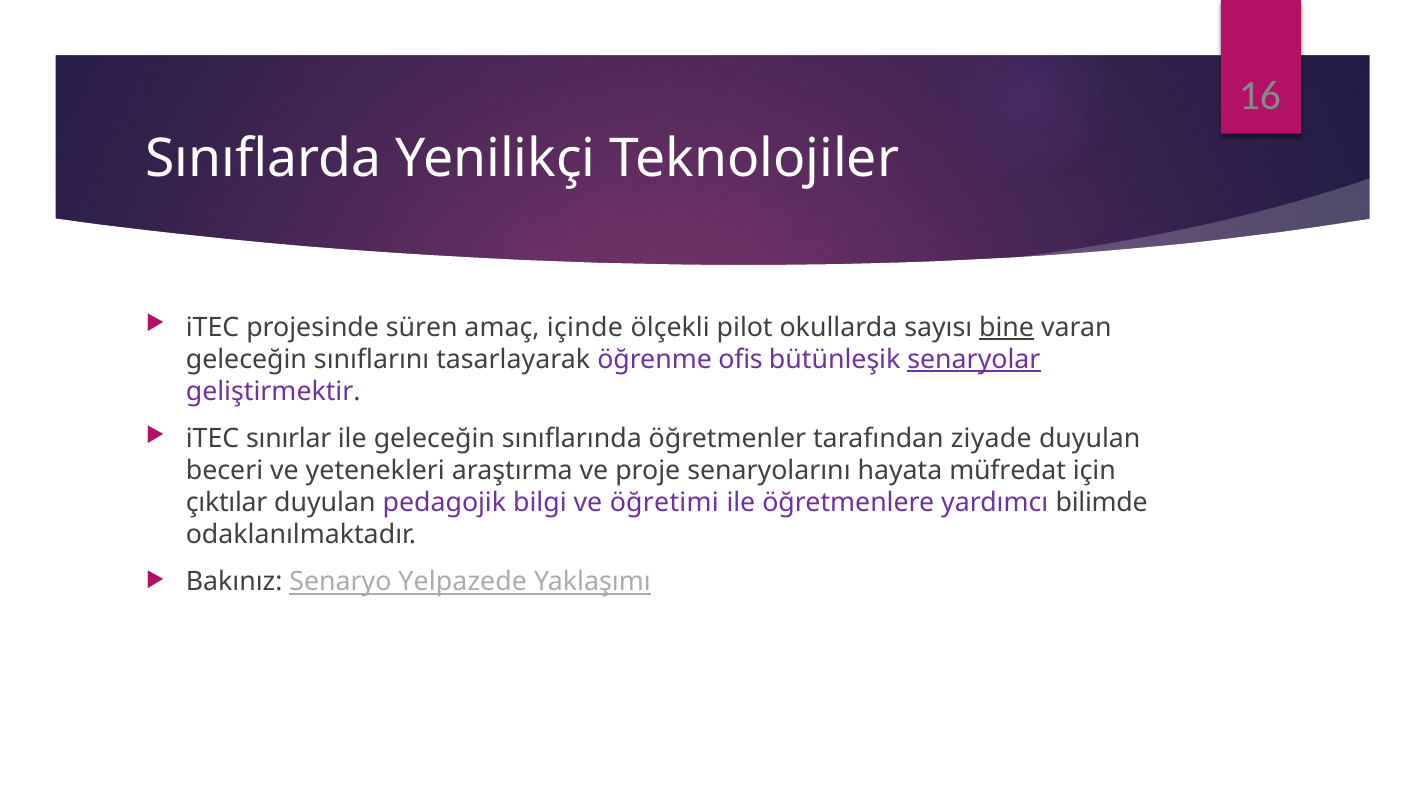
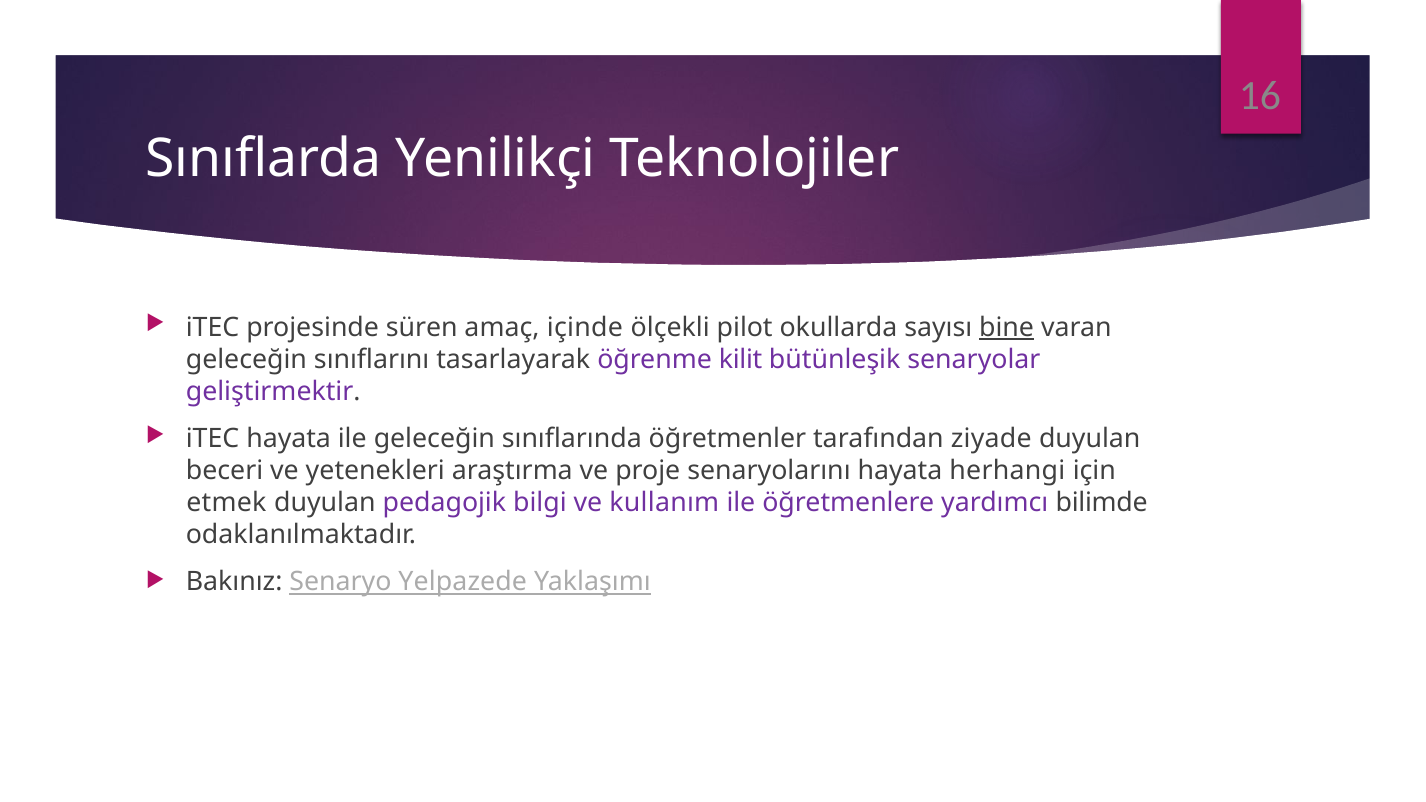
ofis: ofis -> kilit (741, 360)
senaryolar underline: present -> none (974, 360)
iTEC sınırlar: sınırlar -> hayata (289, 439)
müfredat: müfredat -> herhangi (1007, 471)
çıktılar: çıktılar -> etmek (226, 503)
öğretimi: öğretimi -> kullanım (664, 503)
